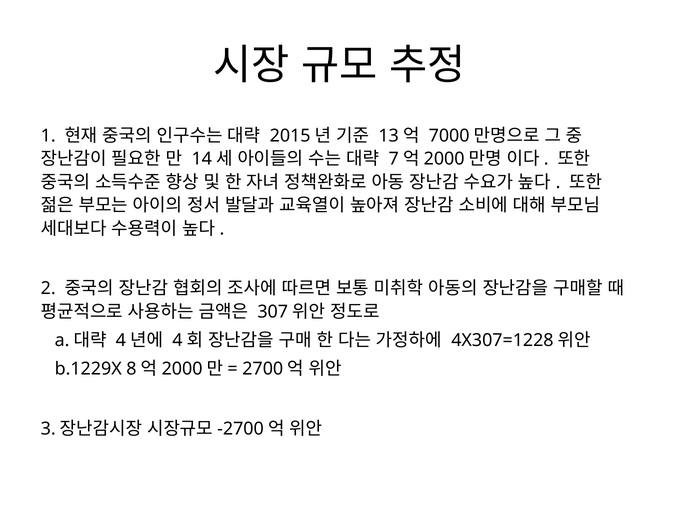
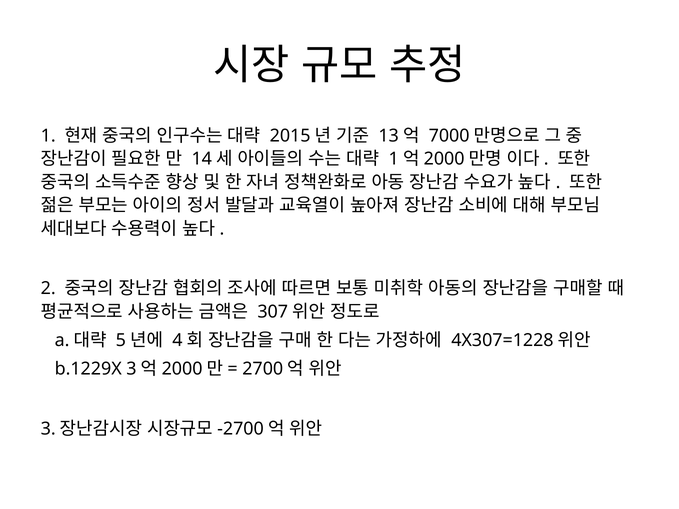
7: 7 -> 1 (394, 159)
4: 4 -> 5 (121, 340)
b.1229X 8: 8 -> 3 (131, 369)
